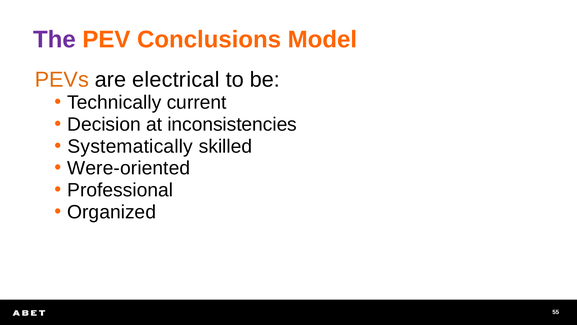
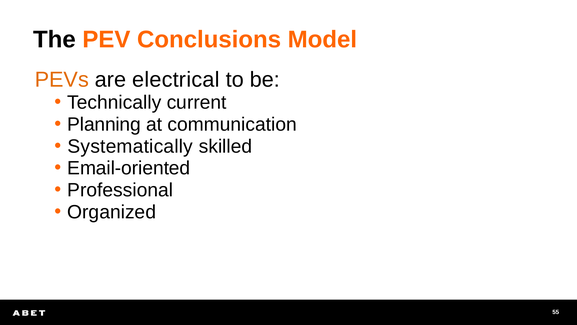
The colour: purple -> black (54, 40)
Decision: Decision -> Planning (104, 124)
inconsistencies: inconsistencies -> communication (232, 124)
Were-oriented: Were-oriented -> Email-oriented (129, 168)
